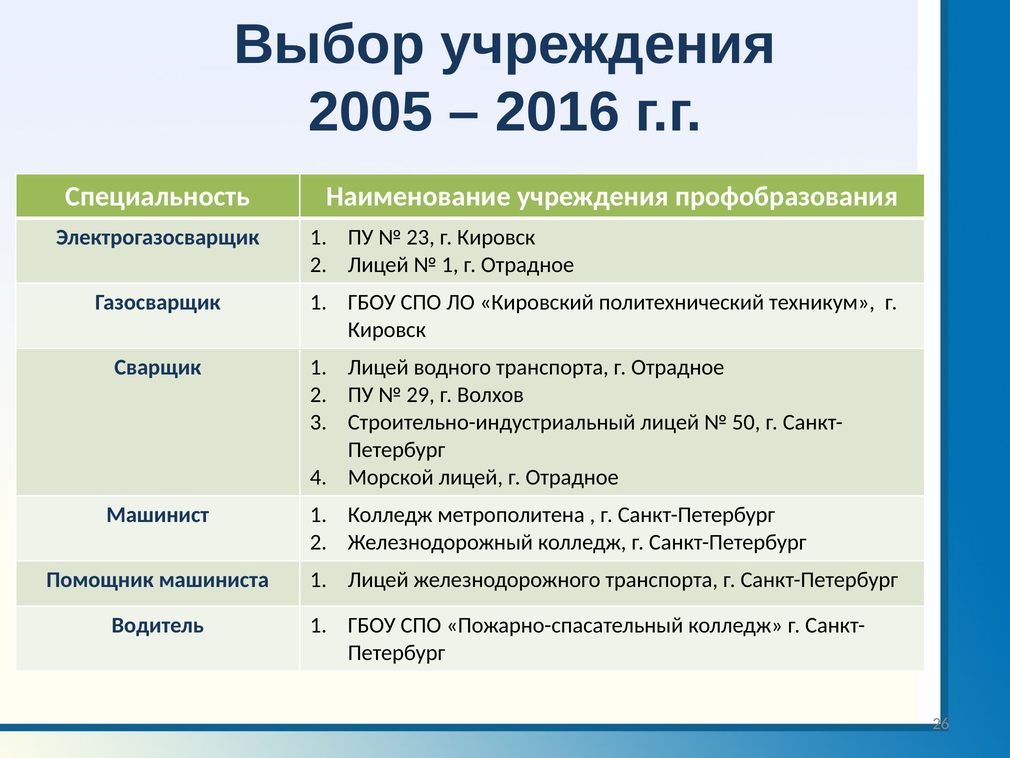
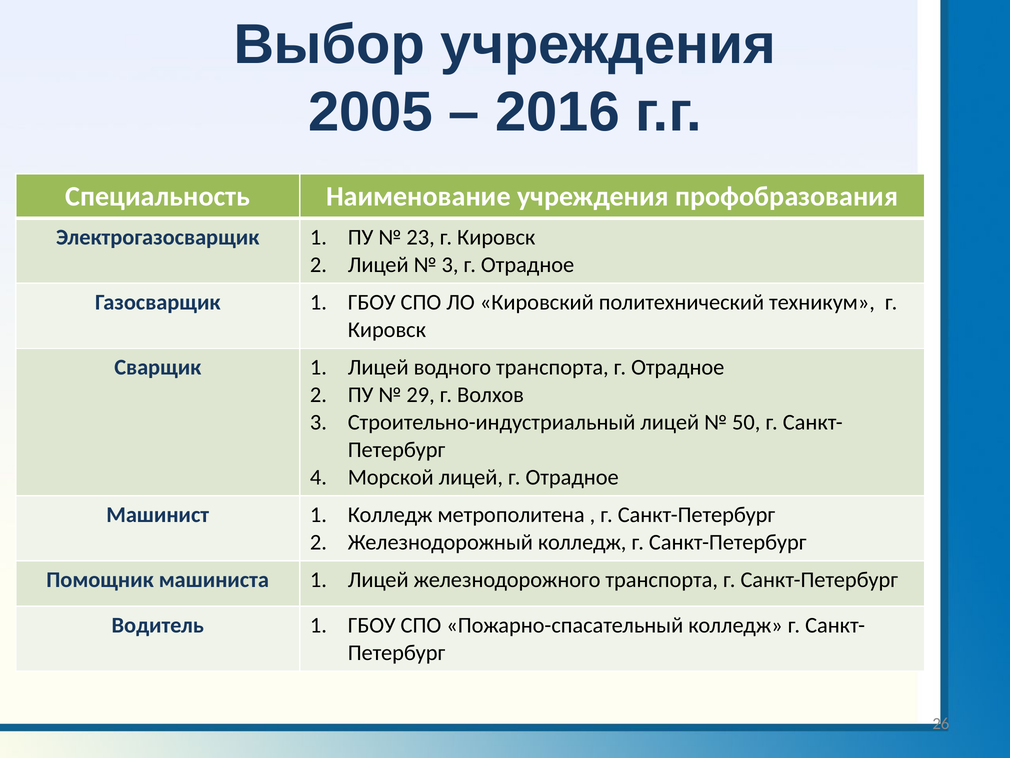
1: 1 -> 3 (450, 265)
